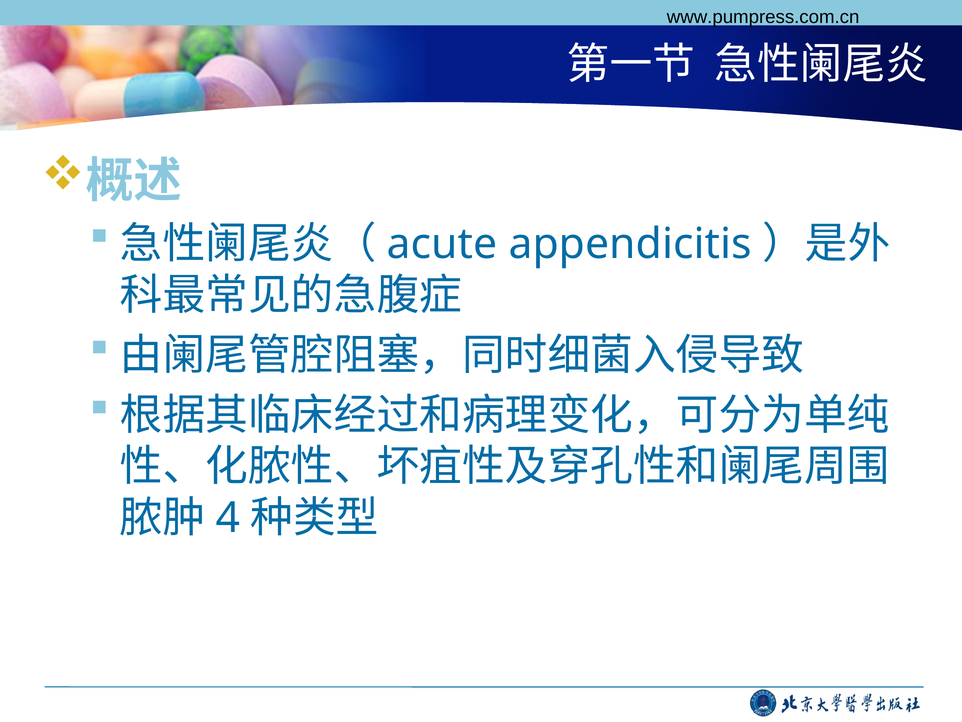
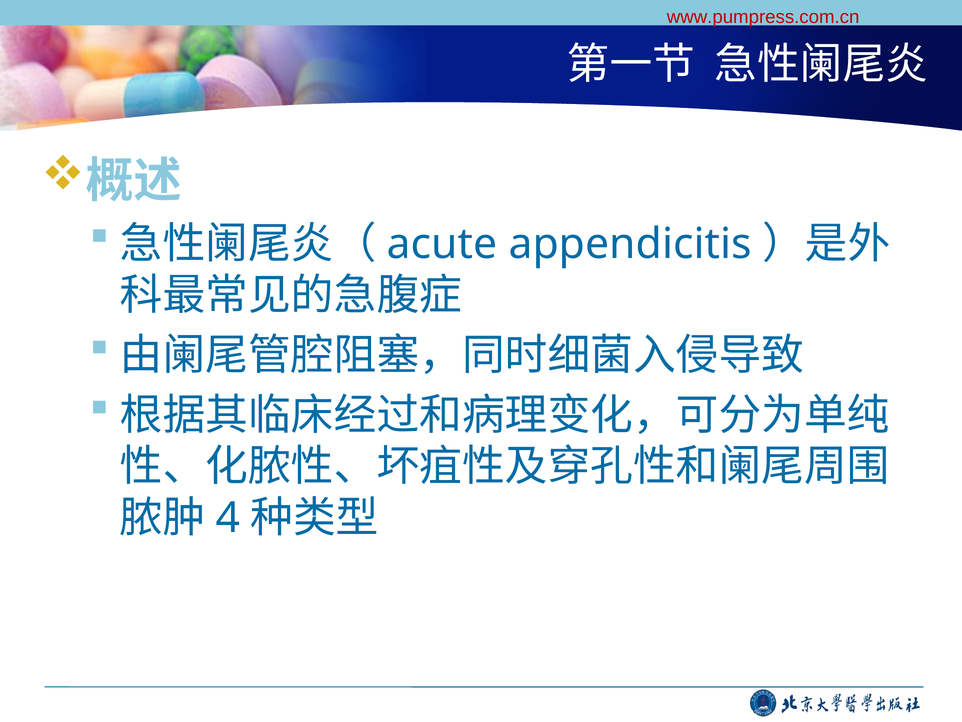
www.pumpress.com.cn colour: black -> red (763, 17)
